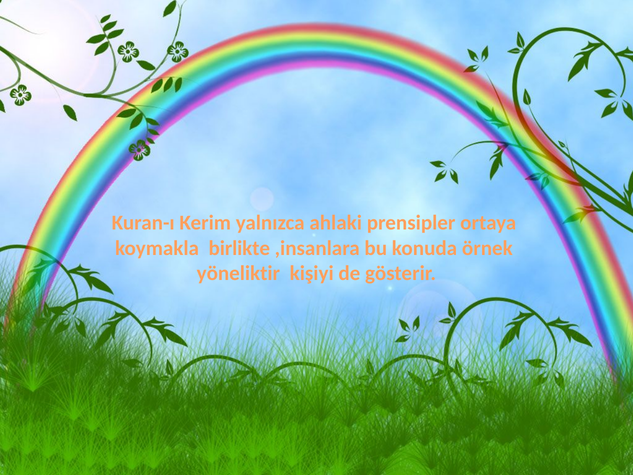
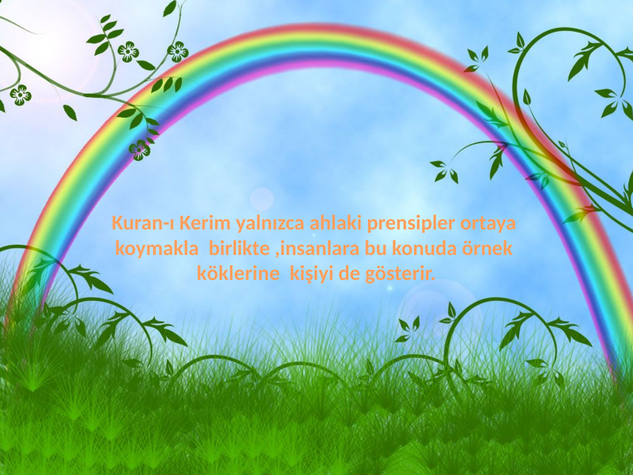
yöneliktir: yöneliktir -> köklerine (238, 273)
